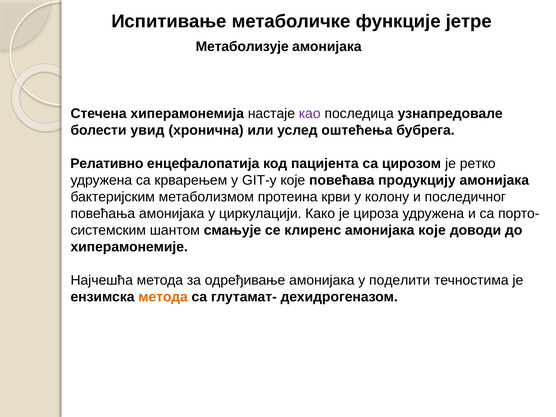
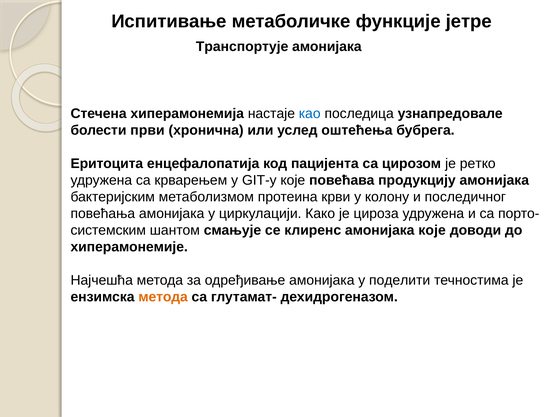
Метаболизује: Метаболизује -> Транспортује (242, 47)
као colour: purple -> blue (310, 114)
увид: увид -> први (147, 130)
Релативно: Релативно -> Еритоцита (107, 164)
